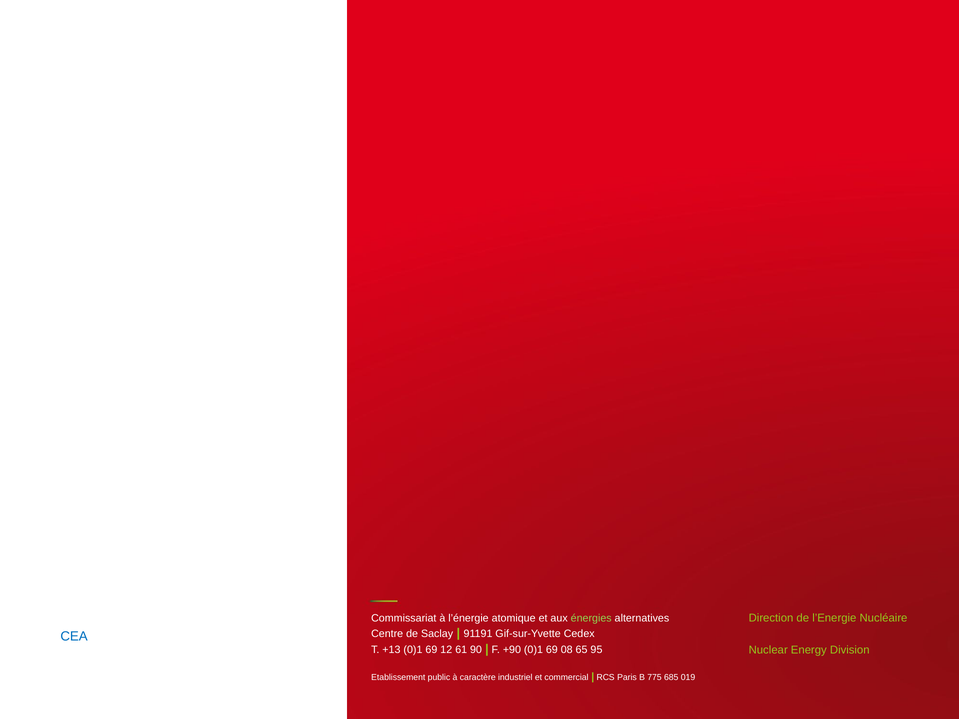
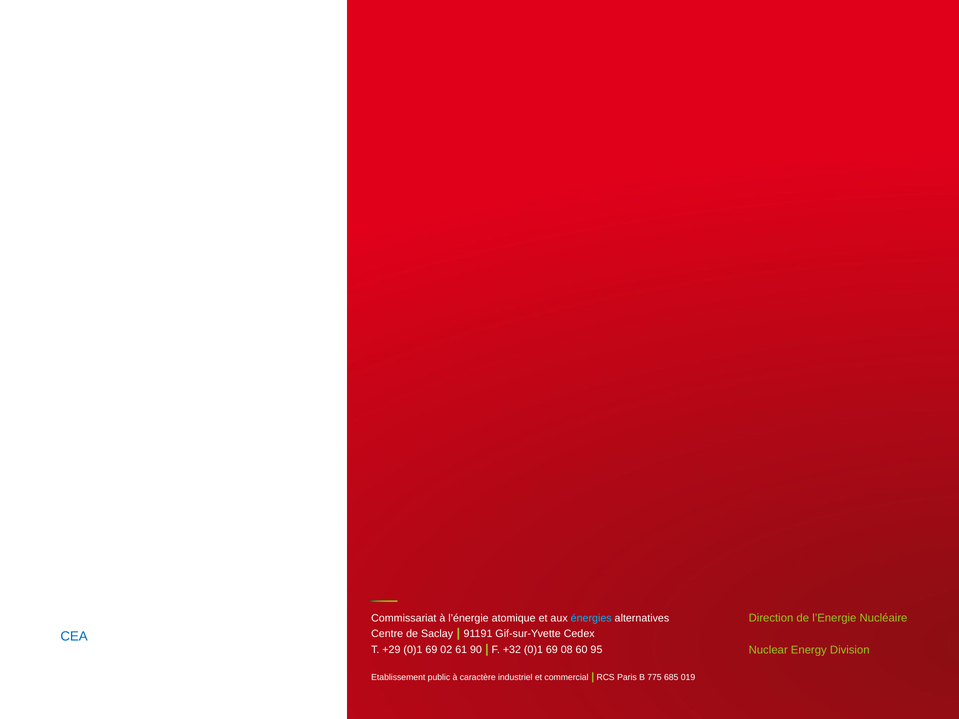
énergies colour: light green -> light blue (591, 619)
+13: +13 -> +29 (391, 650)
12: 12 -> 02 (446, 650)
+90: +90 -> +32 (512, 650)
65: 65 -> 60 (582, 650)
